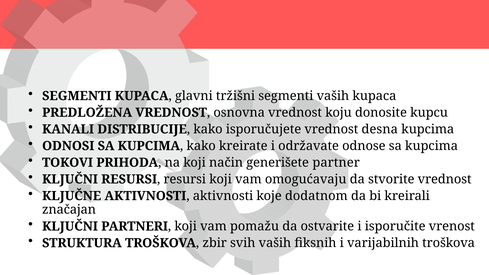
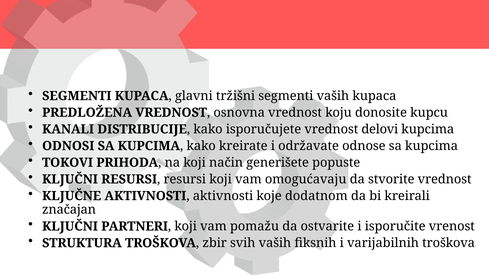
desna: desna -> delovi (380, 130)
partner: partner -> popuste (336, 163)
